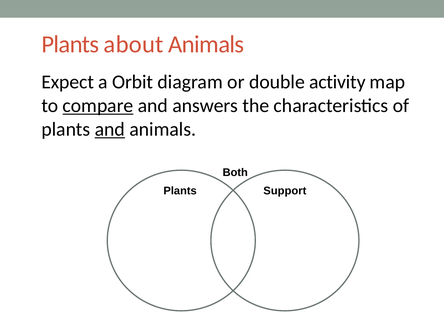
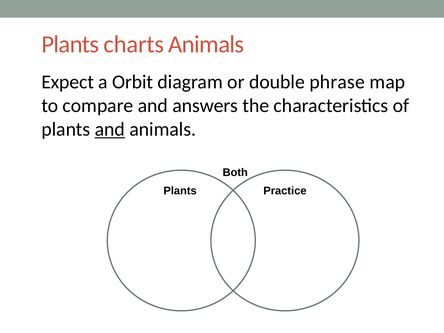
about: about -> charts (134, 44)
activity: activity -> phrase (337, 82)
compare underline: present -> none (98, 106)
Support: Support -> Practice (285, 191)
